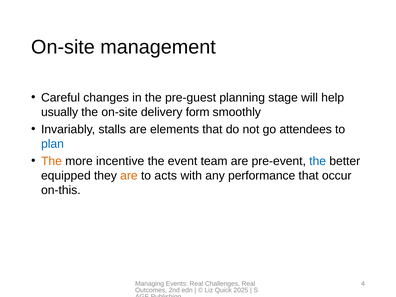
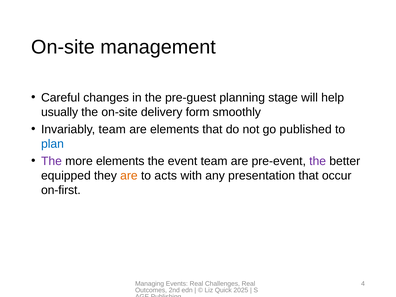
Invariably stalls: stalls -> team (112, 129)
attendees: attendees -> published (306, 129)
The colour: orange -> purple (51, 161)
more incentive: incentive -> elements (120, 161)
the colour: blue -> purple (318, 161)
performance: performance -> presentation (262, 176)
on-this: on-this -> on-first (61, 190)
